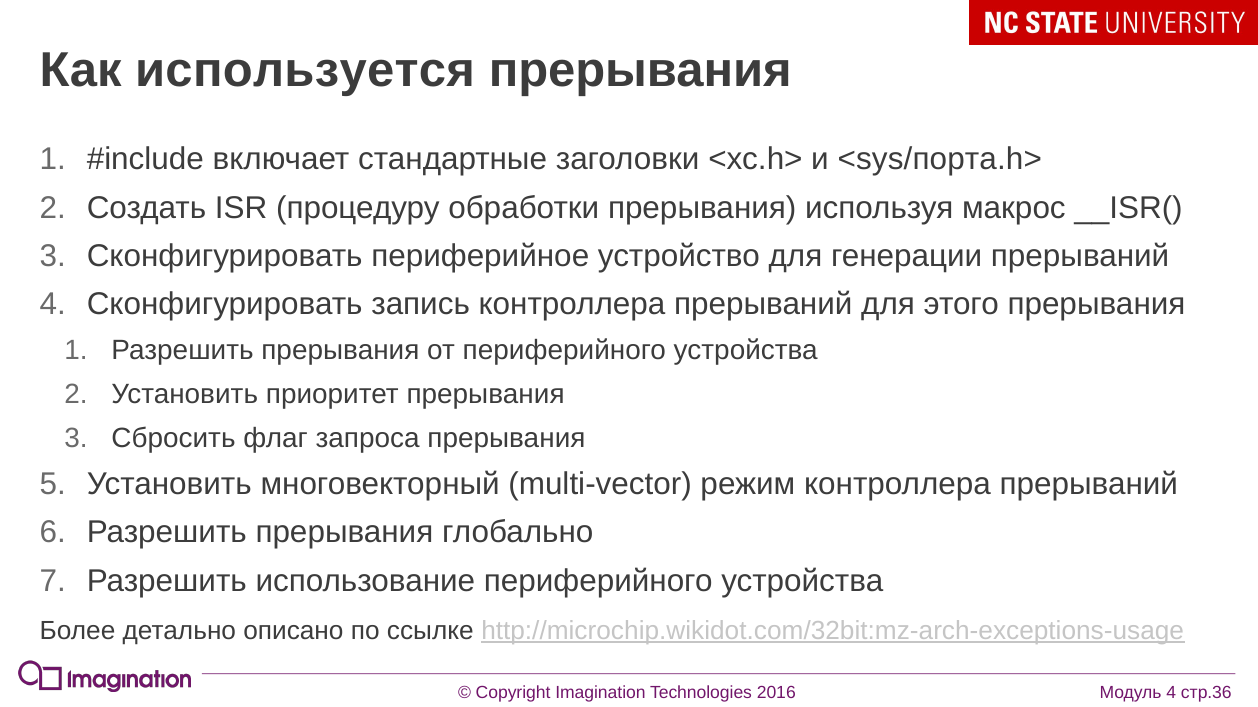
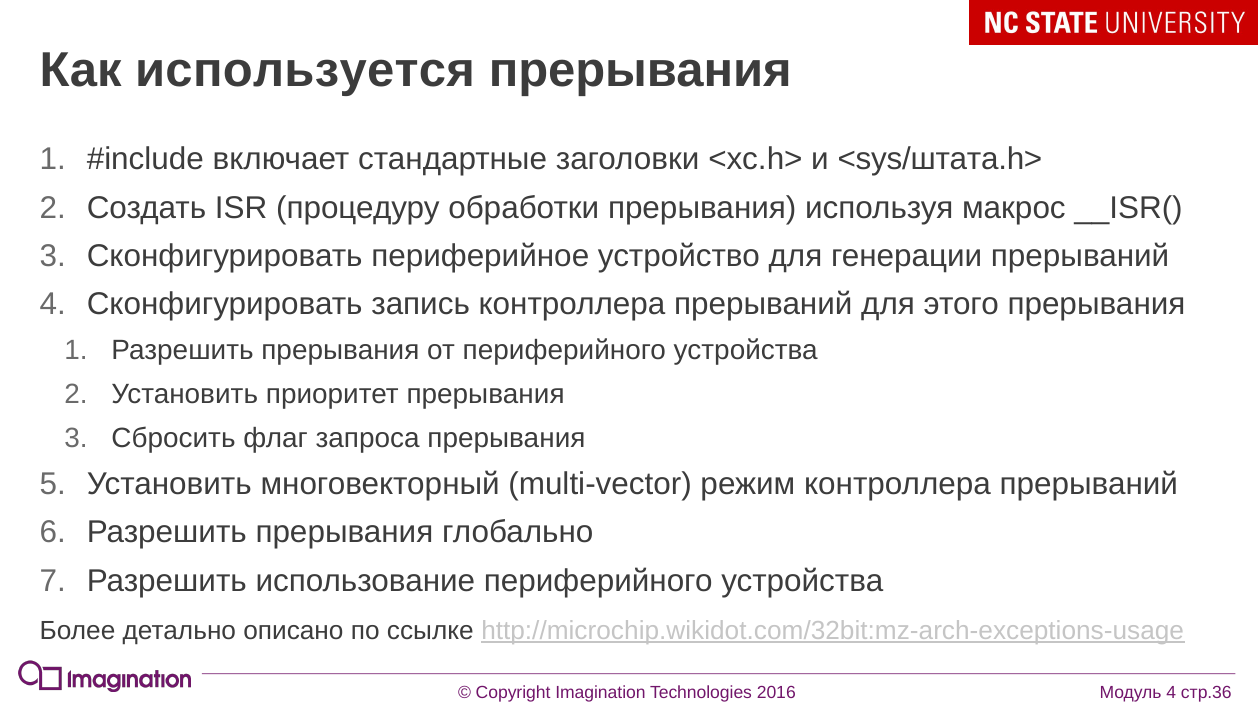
<sys/порта.h>: <sys/порта.h> -> <sys/штата.h> (940, 160)
